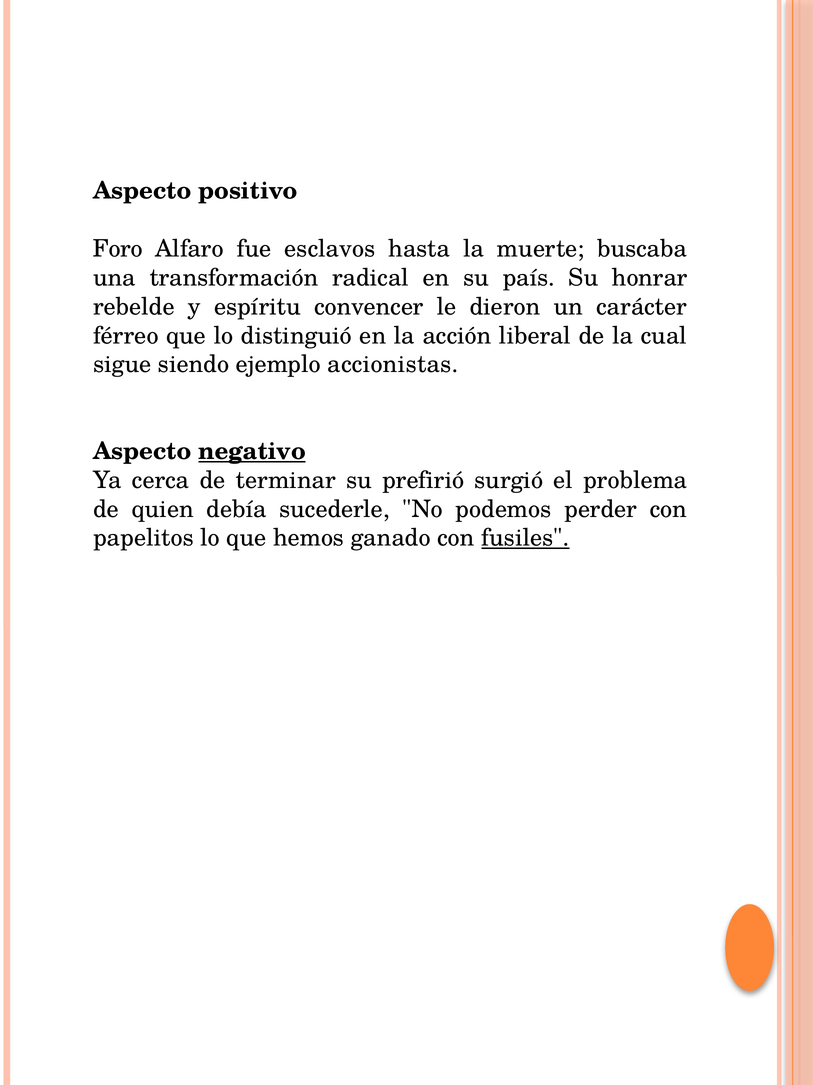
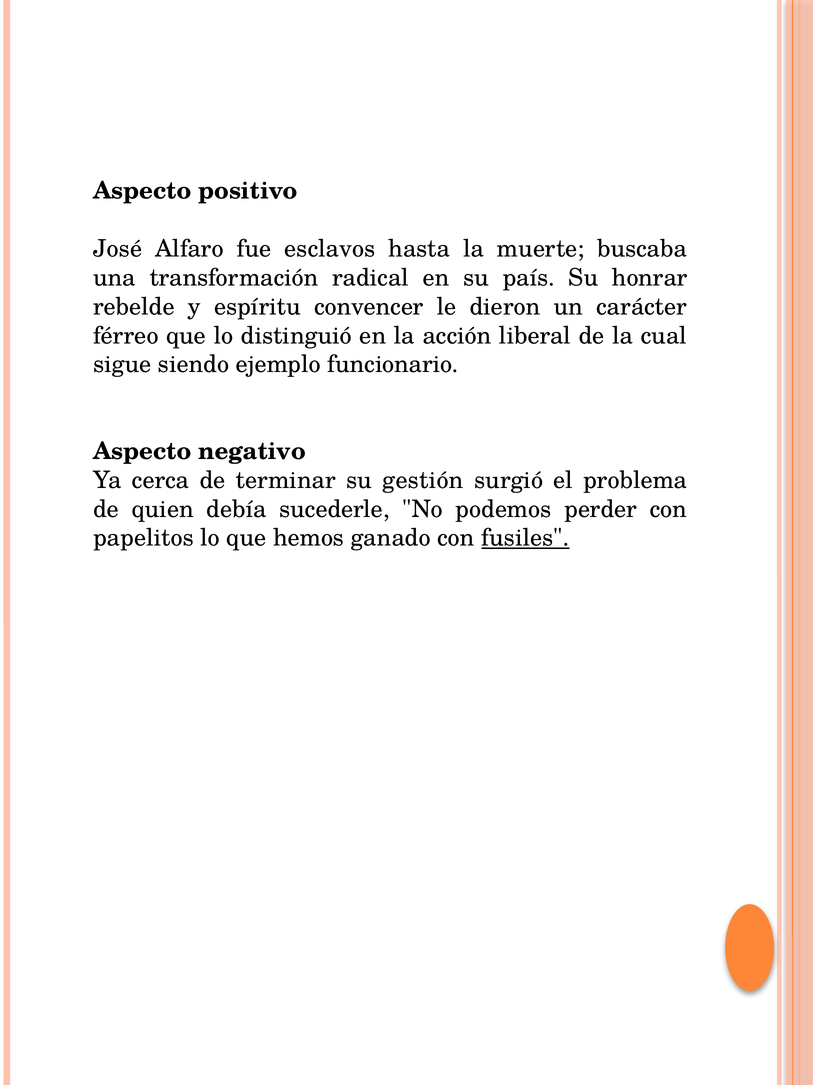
Foro: Foro -> José (118, 249)
accionistas: accionistas -> funcionario (393, 364)
negativo underline: present -> none (252, 451)
prefirió: prefirió -> gestión (423, 480)
